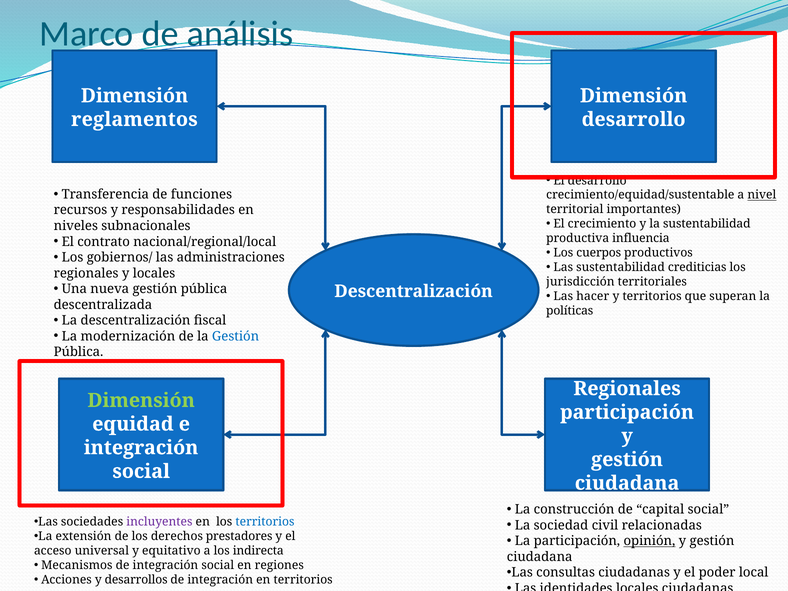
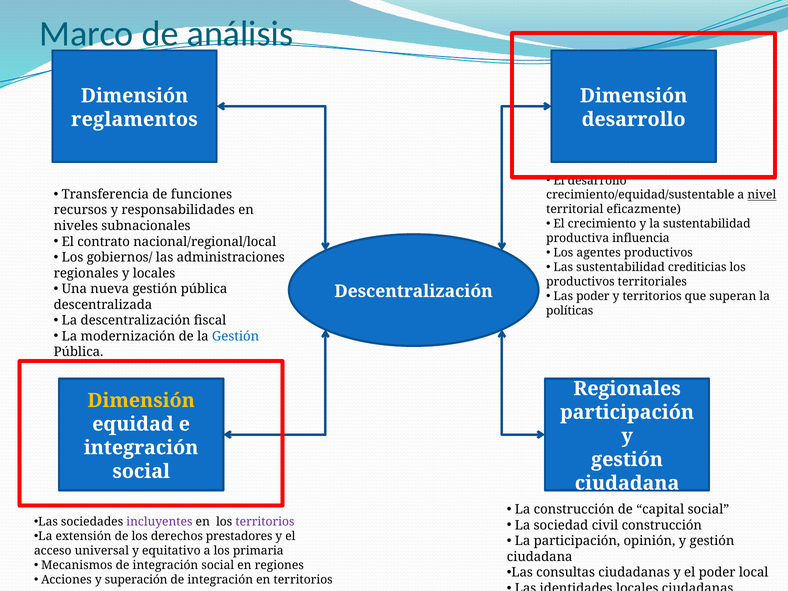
importantes: importantes -> eficazmente (644, 209)
cuerpos: cuerpos -> agentes (599, 253)
jurisdicción: jurisdicción -> productivos (580, 282)
Las hacer: hacer -> poder (593, 296)
Dimensión colour: light green -> yellow (141, 400)
territorios colour: blue -> purple (265, 522)
civil relacionadas: relacionadas -> construcción (662, 525)
opinión underline: present -> none (649, 541)
indirecta: indirecta -> primaria (258, 551)
desarrollos: desarrollos -> superación (136, 580)
